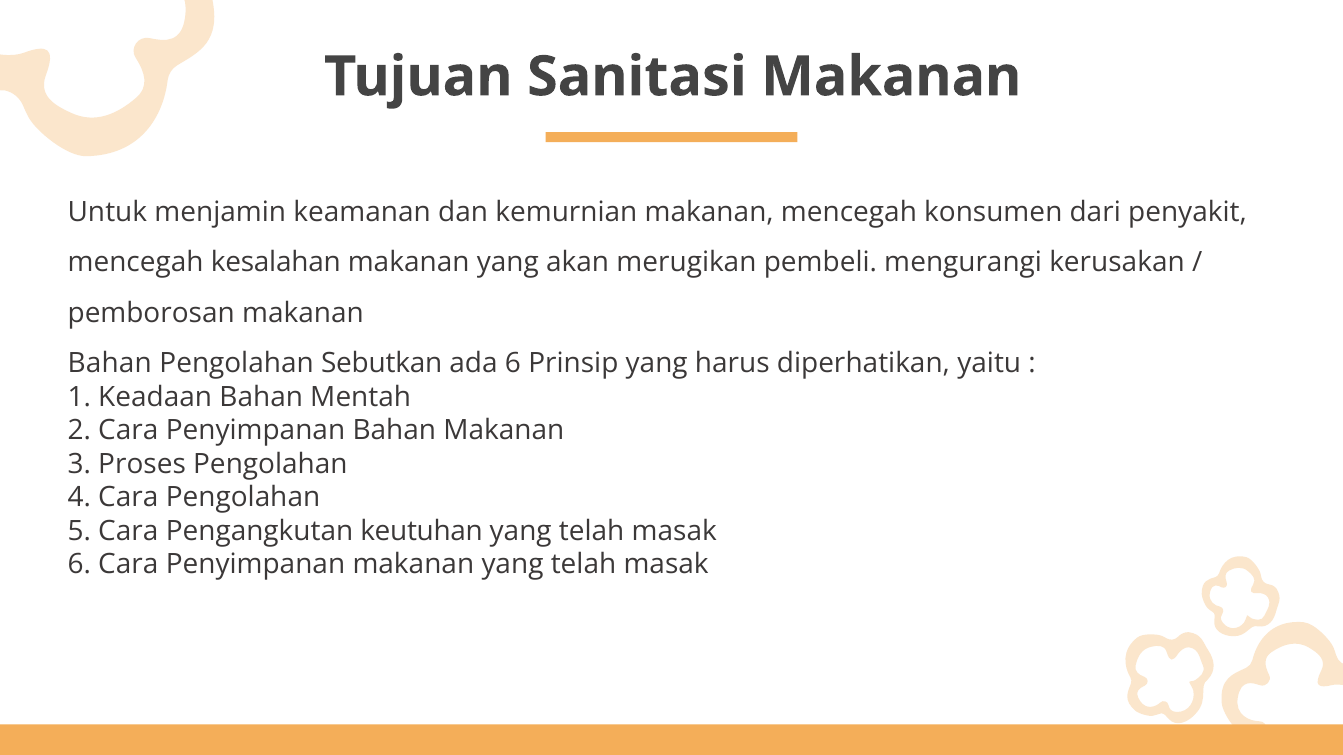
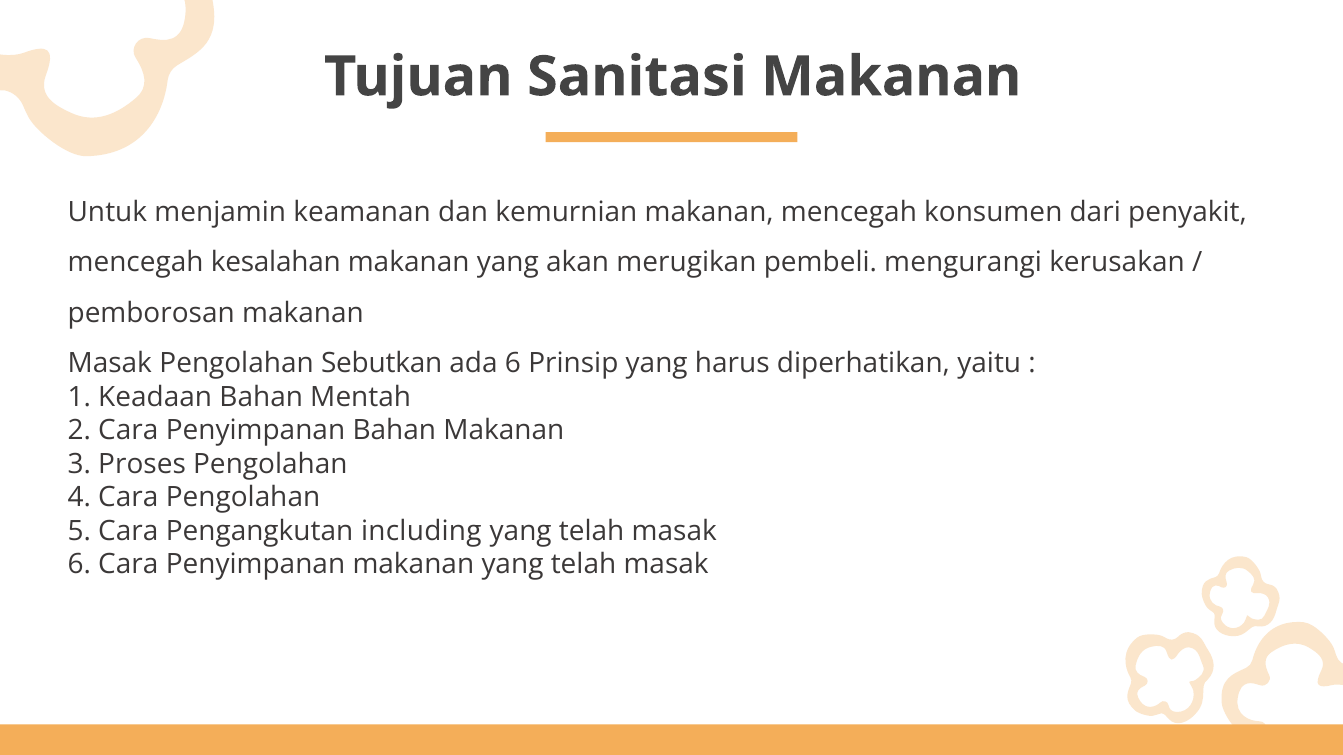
Bahan: Bahan -> Masak (110, 363)
keutuhan: keutuhan -> including (421, 531)
